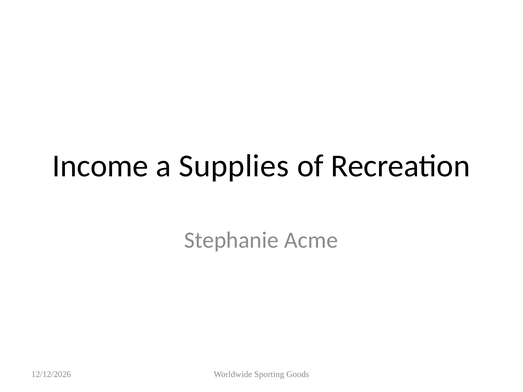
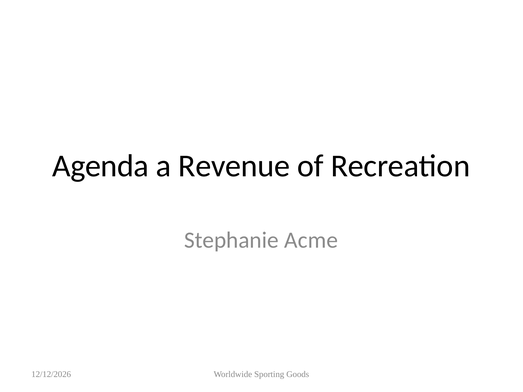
Income: Income -> Agenda (101, 166)
Supplies: Supplies -> Revenue (234, 166)
